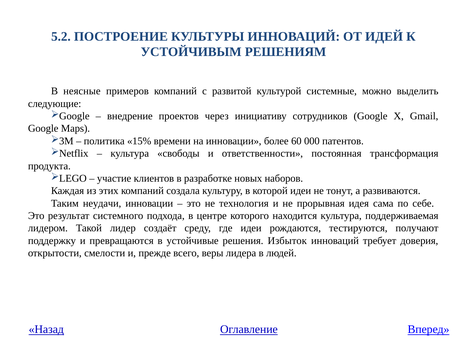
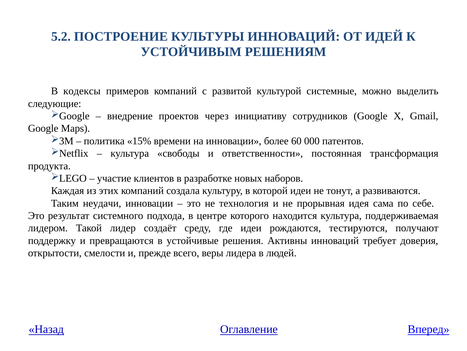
неясные: неясные -> кодексы (82, 91)
Избыток: Избыток -> Активны (287, 240)
